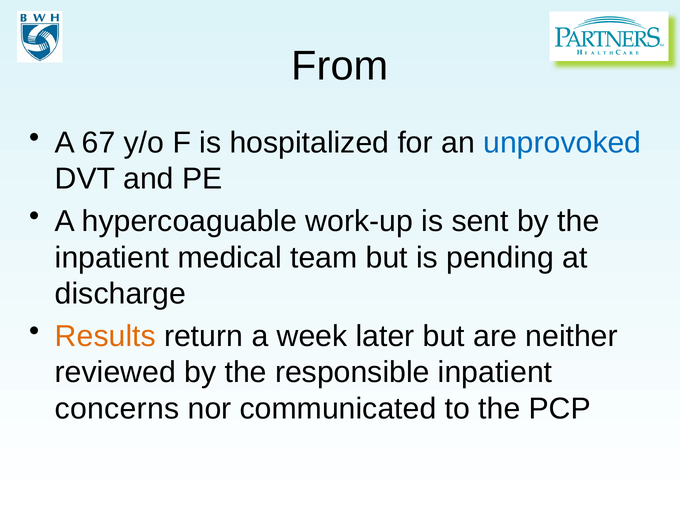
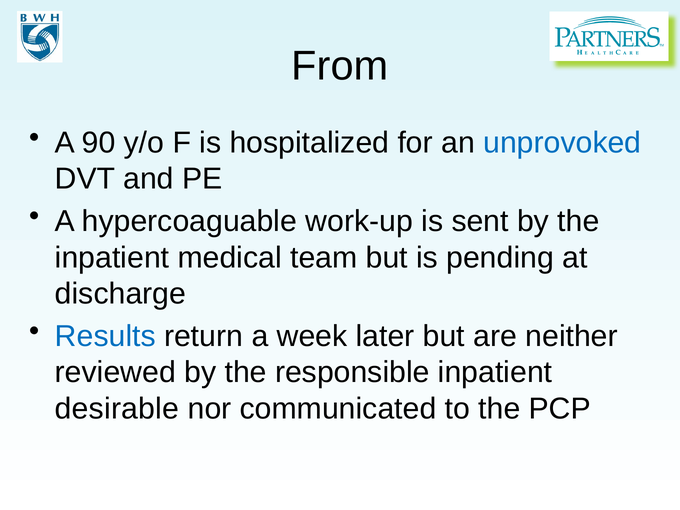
67: 67 -> 90 (99, 143)
Results colour: orange -> blue (105, 336)
concerns: concerns -> desirable (117, 409)
